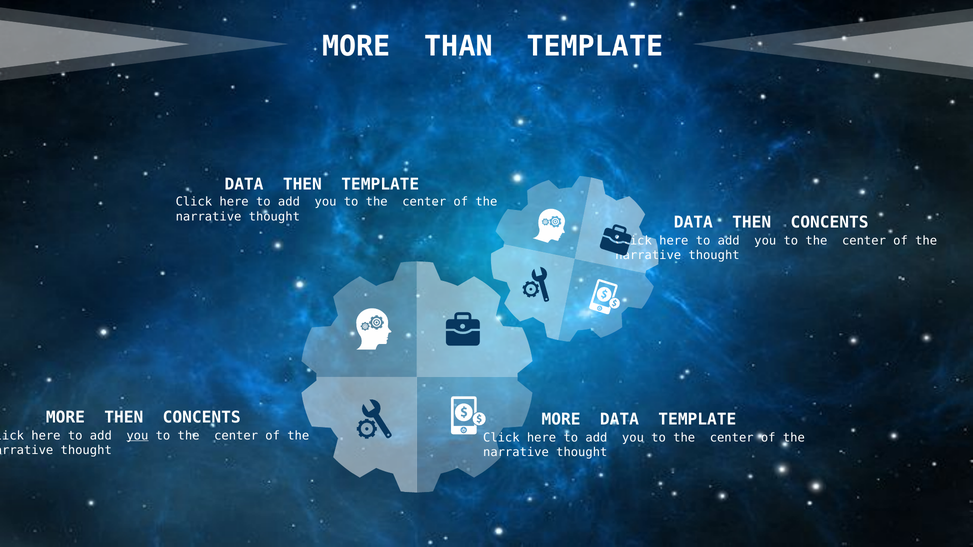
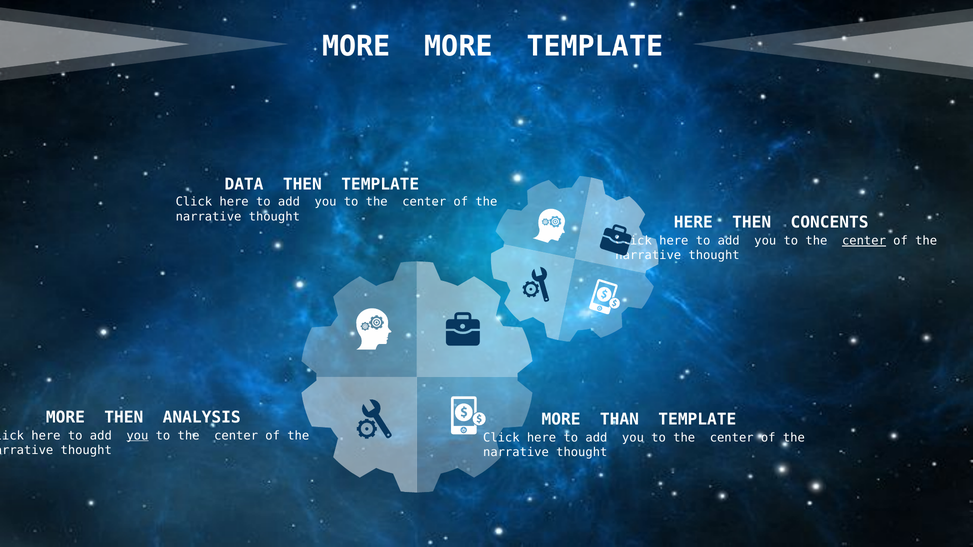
MORE THAN: THAN -> MORE (459, 46)
DATA: DATA -> HERE (693, 223)
center underline: none -> present (864, 241)
MORE THEN CONCENTS: CONCENTS -> ANALYSIS (202, 417)
MORE DATA: DATA -> THAN (619, 419)
